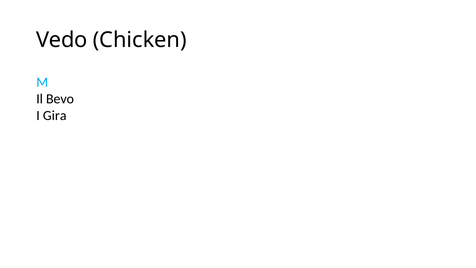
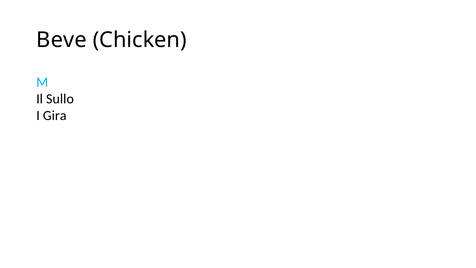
Vedo: Vedo -> Beve (62, 40)
Bevo: Bevo -> Sullo (60, 99)
